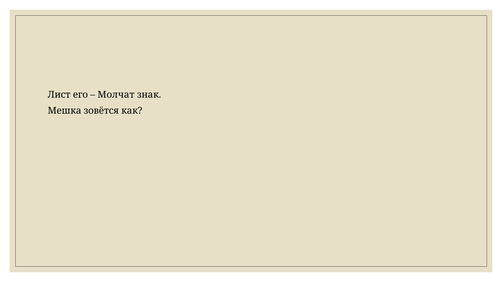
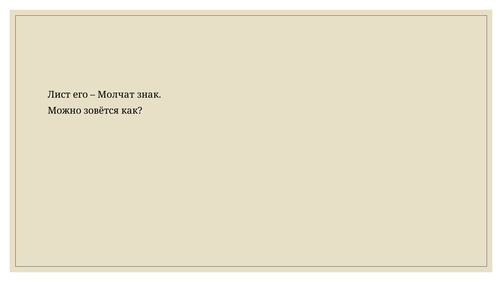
Мешка: Мешка -> Можно (65, 111)
